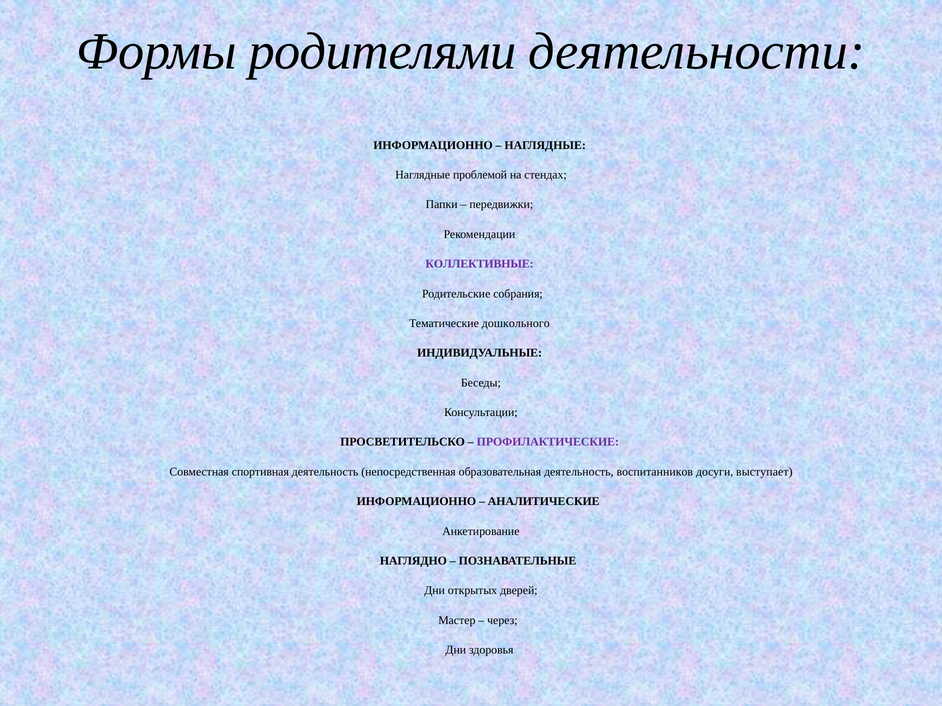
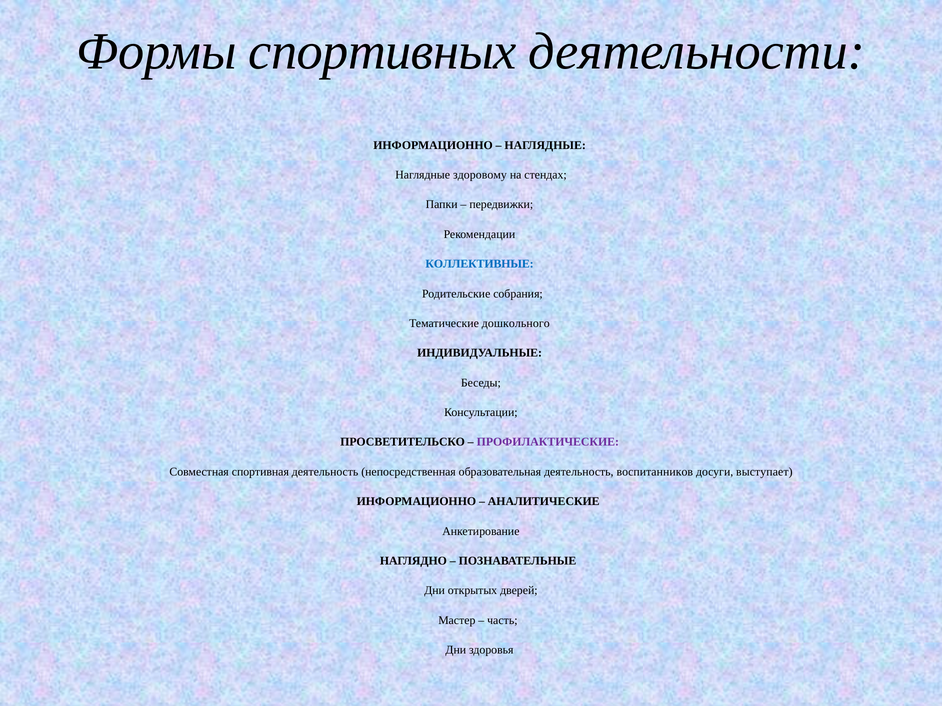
родителями: родителями -> спортивных (383, 51)
проблемой: проблемой -> здоровому (480, 175)
КОЛЛЕКТИВНЫЕ colour: purple -> blue (480, 264)
через: через -> часть (502, 621)
